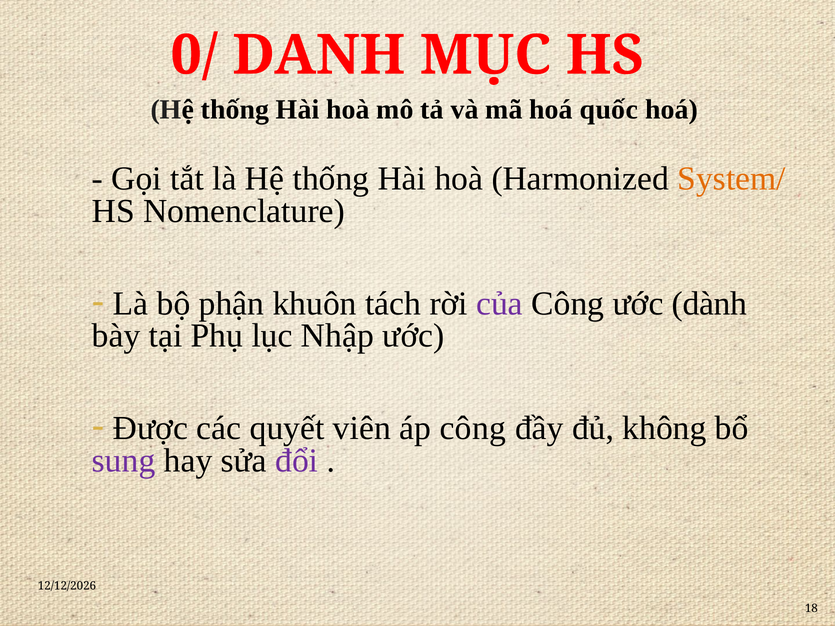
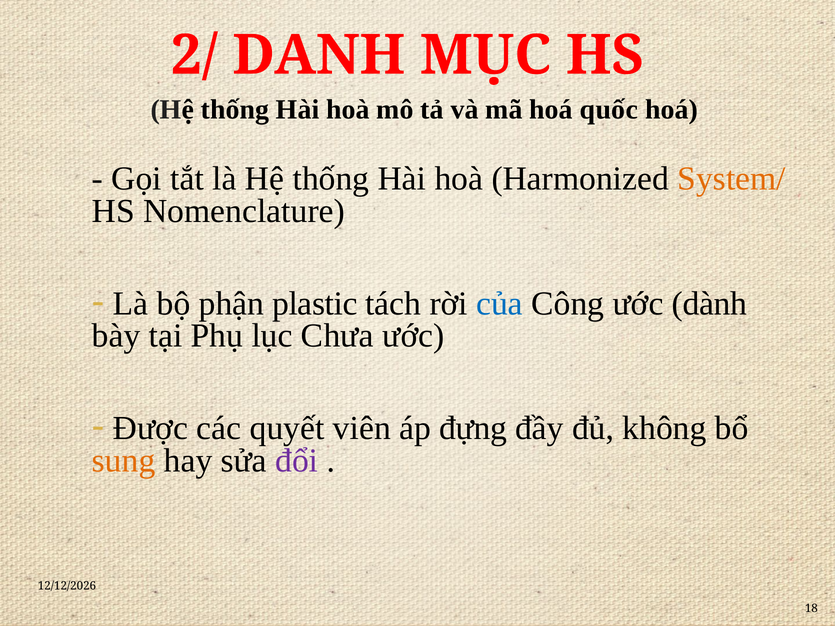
0/: 0/ -> 2/ (194, 55)
khuôn: khuôn -> plastic (315, 304)
của colour: purple -> blue (499, 304)
Nhập: Nhập -> Chưa (337, 336)
áp công: công -> đựng (473, 428)
sung colour: purple -> orange (124, 461)
